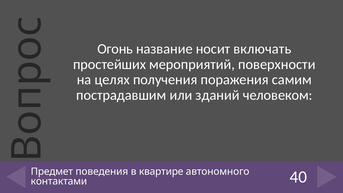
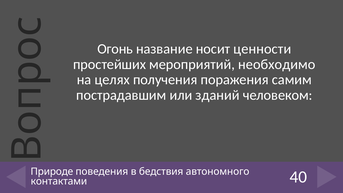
включать: включать -> ценности (262, 49)
поверхности: поверхности -> необходимо (277, 64)
Предмет: Предмет -> Природе (52, 172)
квартире: квартире -> бедствия (161, 172)
